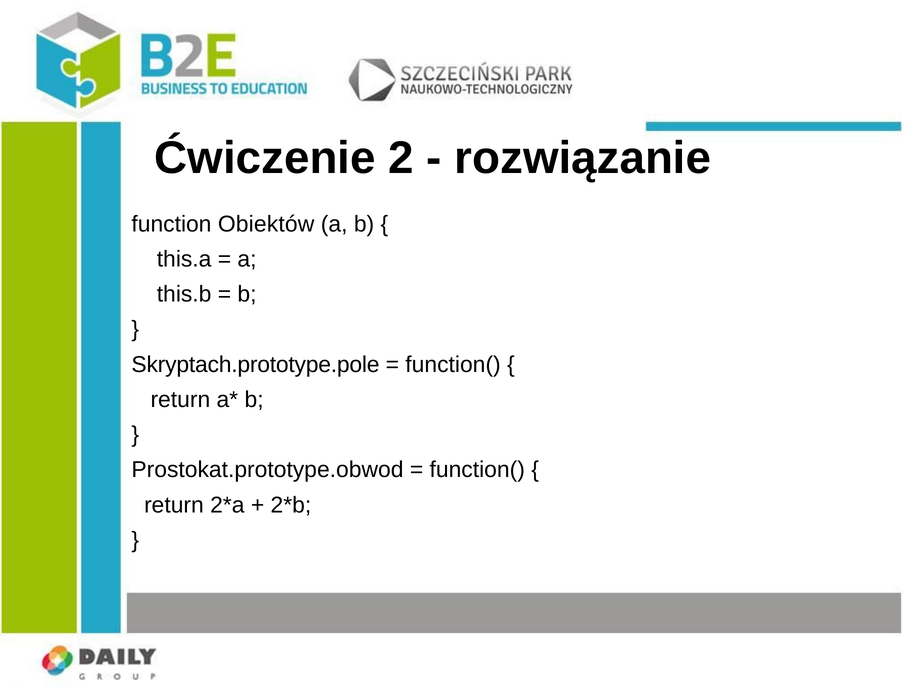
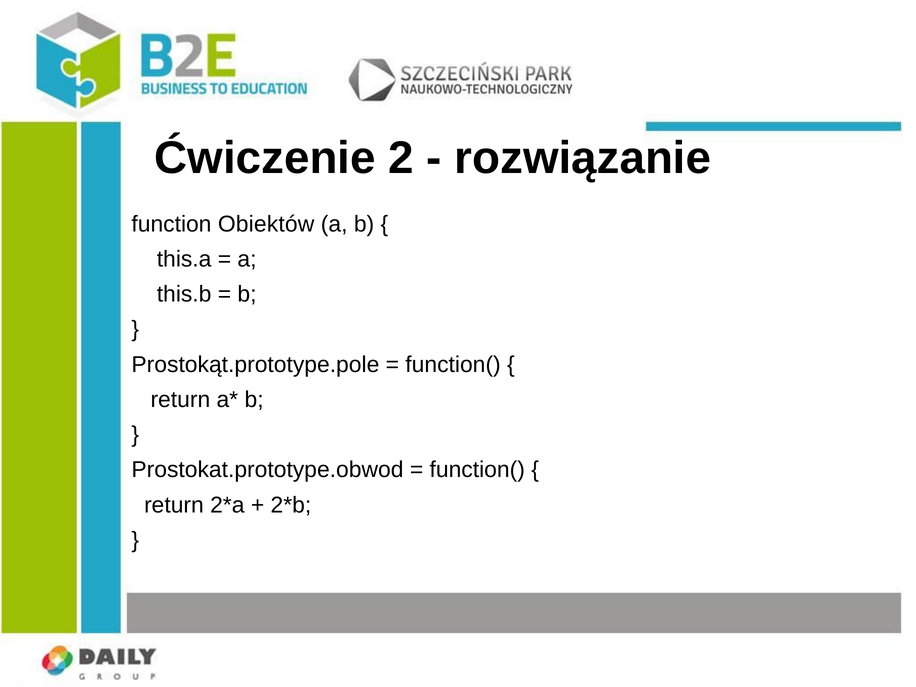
Skryptach.prototype.pole: Skryptach.prototype.pole -> Prostokąt.prototype.pole (255, 364)
